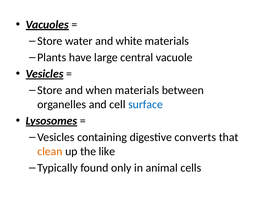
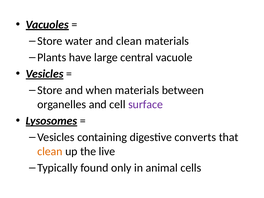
and white: white -> clean (129, 41)
surface colour: blue -> purple (146, 104)
like: like -> live (107, 151)
